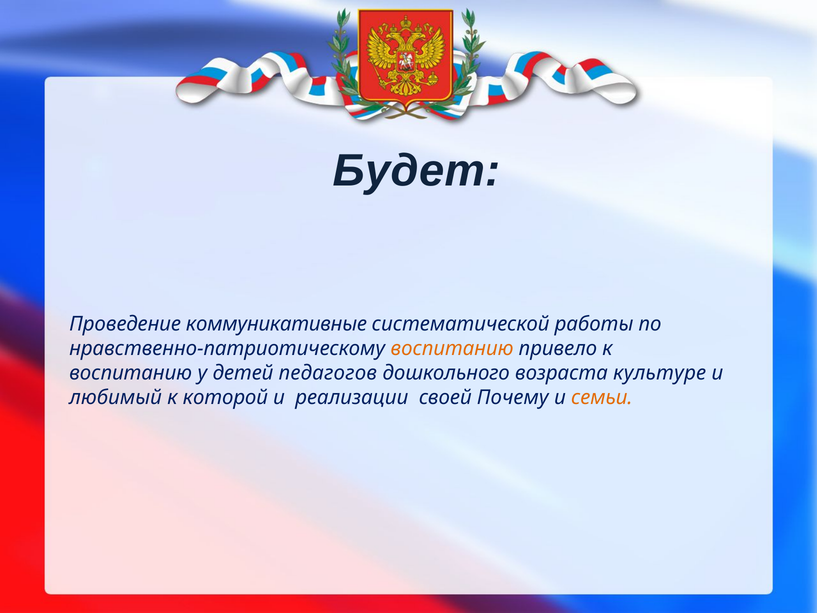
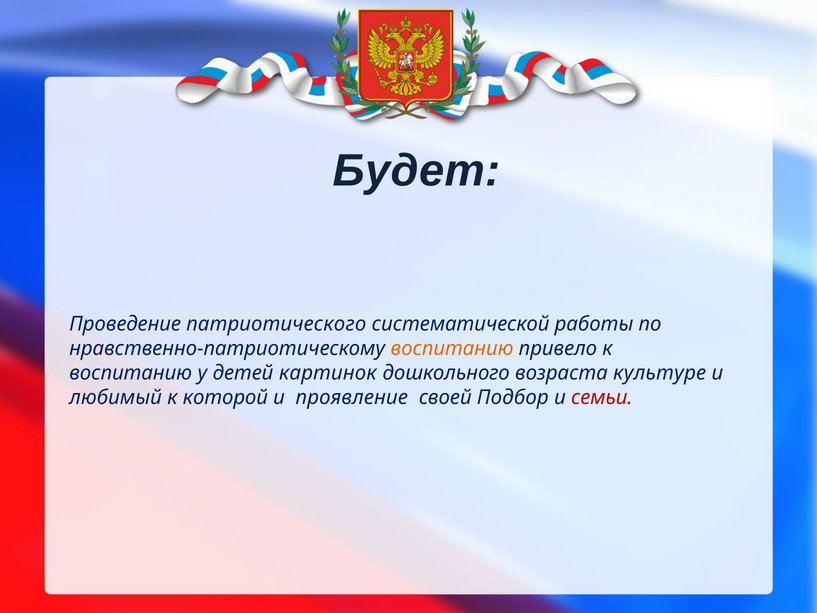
коммуникативные: коммуникативные -> патриотического (276, 324)
педагогов: педагогов -> картинок (328, 373)
реализации: реализации -> проявление (352, 398)
Почему: Почему -> Подбор (513, 398)
семьи colour: orange -> red (602, 398)
